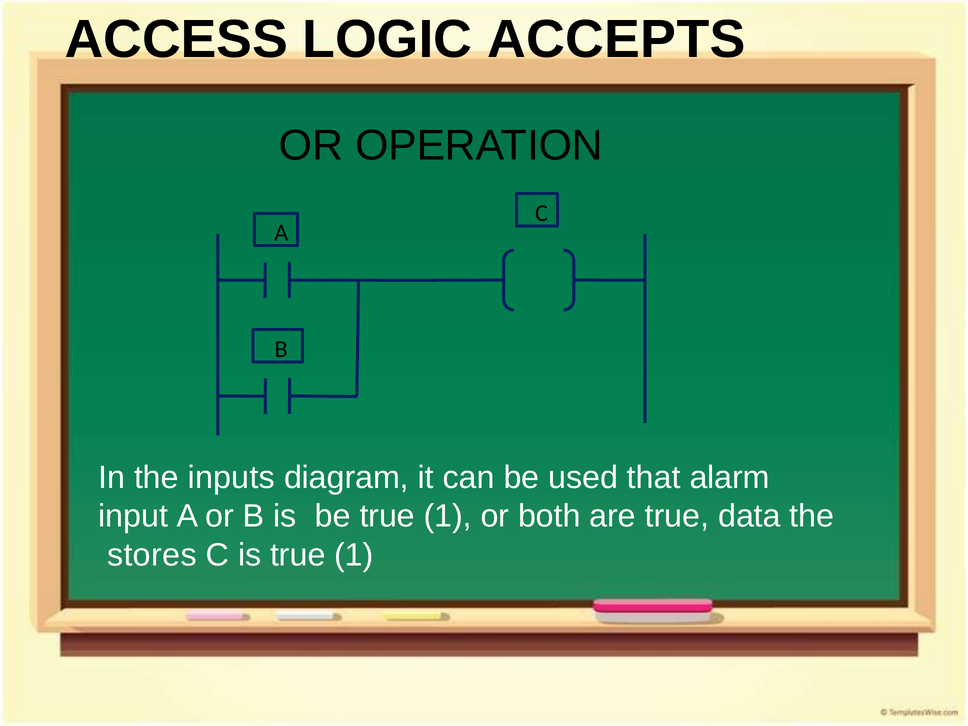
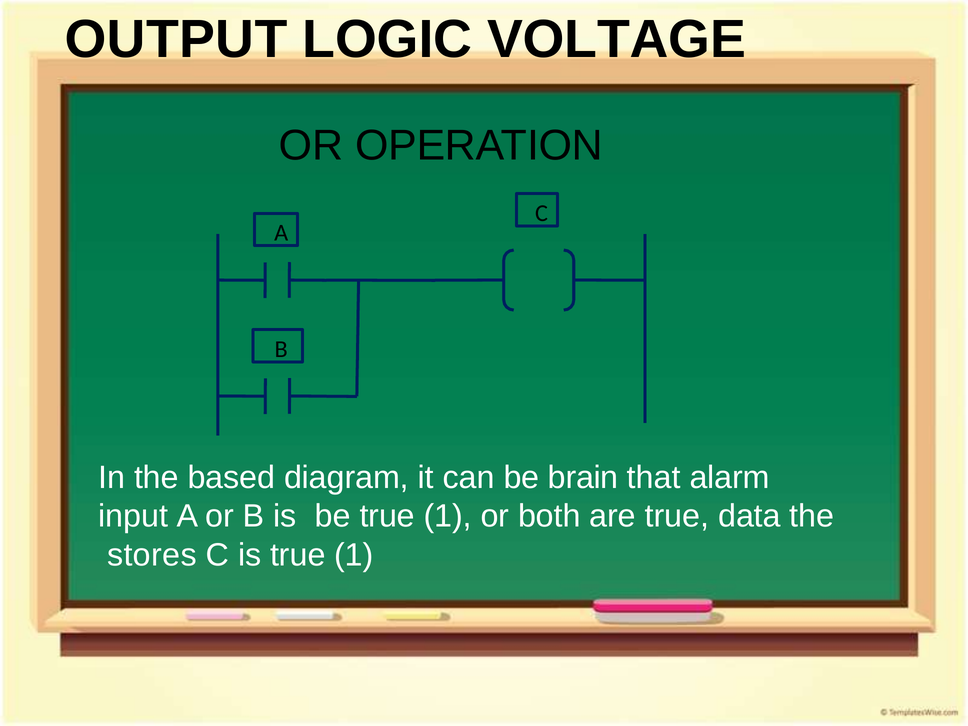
ACCESS: ACCESS -> OUTPUT (176, 39)
ACCEPTS: ACCEPTS -> VOLTAGE (616, 39)
inputs: inputs -> based (231, 477)
used: used -> brain (583, 477)
